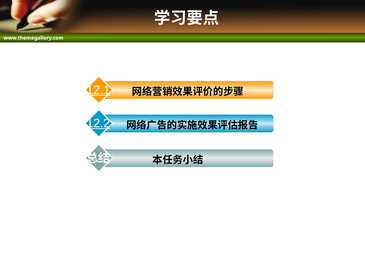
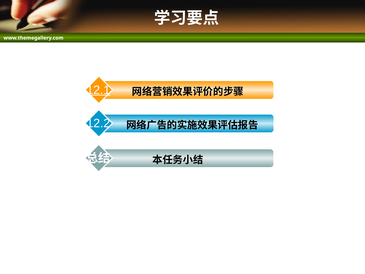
12.2 underline: present -> none (98, 123)
